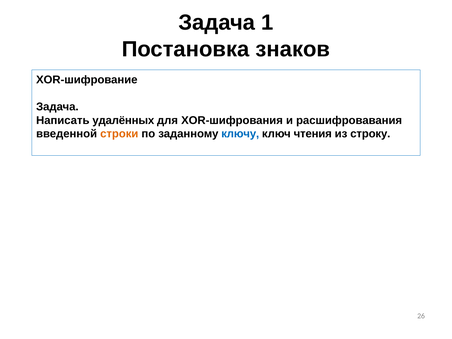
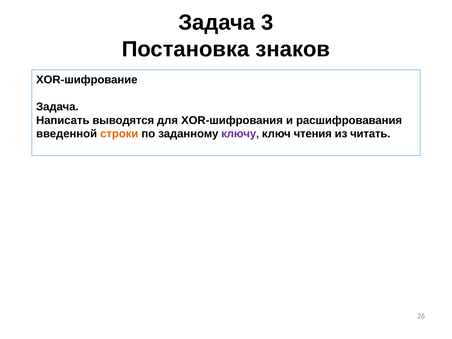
1: 1 -> 3 (267, 23)
удалённых: удалённых -> выводятся (123, 120)
ключу colour: blue -> purple (240, 134)
строку: строку -> читать (370, 134)
